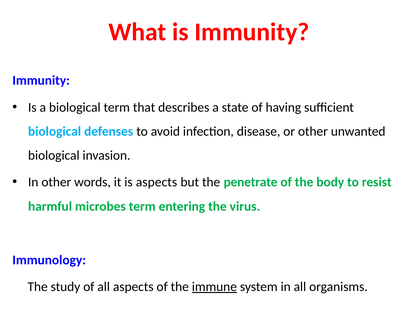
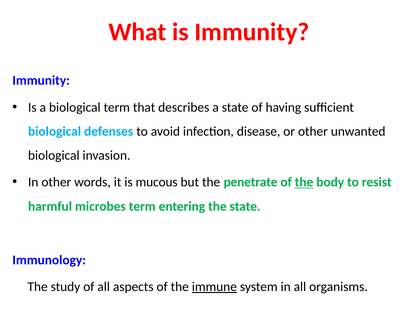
is aspects: aspects -> mucous (157, 182)
the underline: none -> present (304, 182)
the virus: virus -> state (245, 206)
